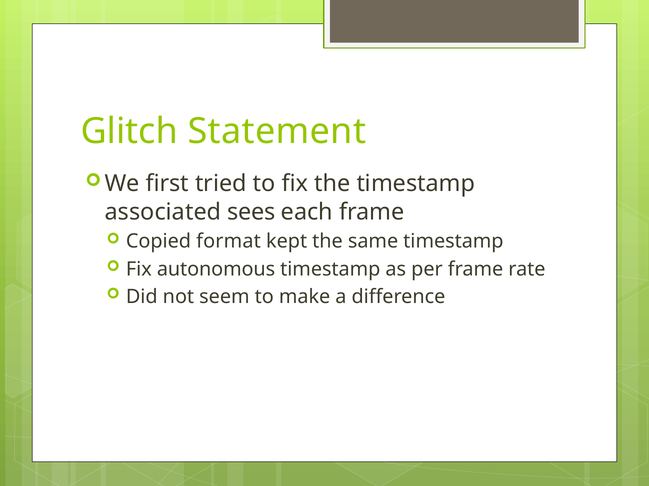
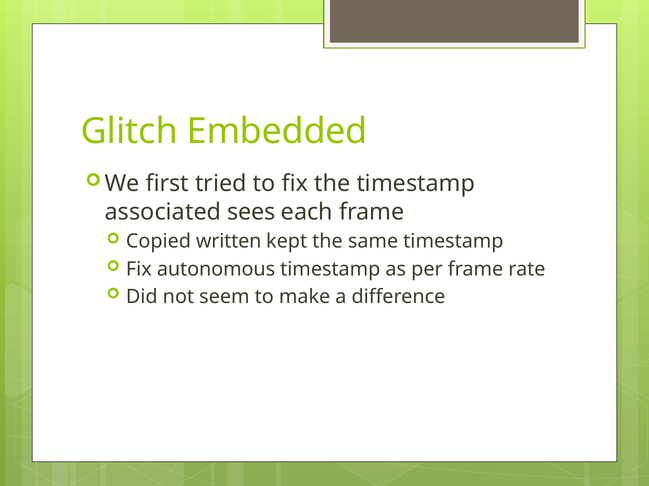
Statement: Statement -> Embedded (277, 132)
format: format -> written (229, 242)
